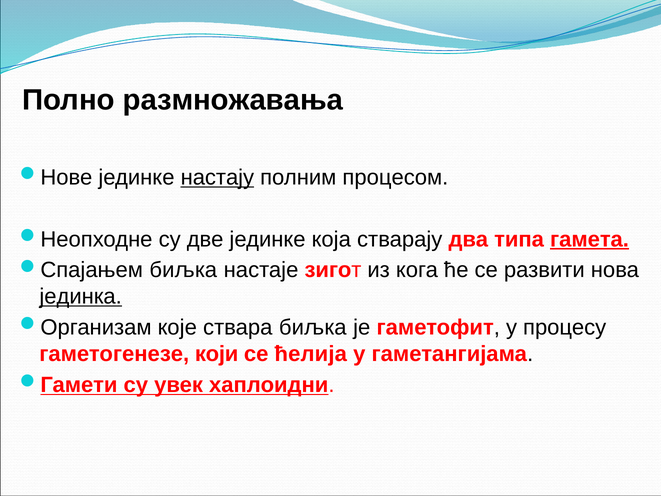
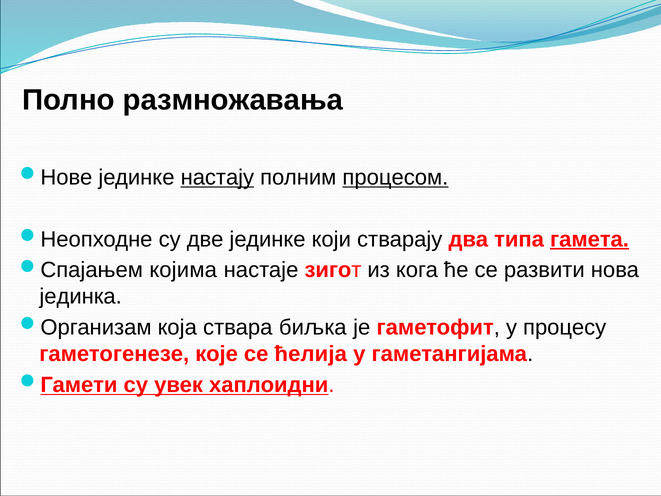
процесом underline: none -> present (395, 177)
која: која -> који (331, 239)
биљка: биљка -> којима (183, 270)
јединка underline: present -> none (81, 296)
које: које -> која (177, 327)
који: који -> које (217, 354)
